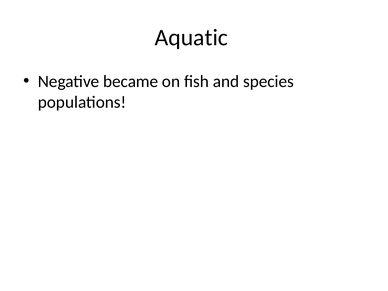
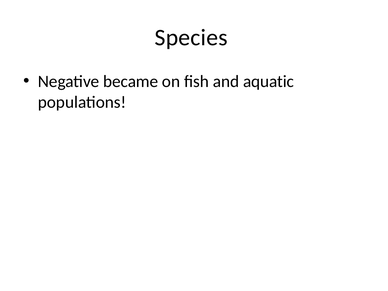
Aquatic: Aquatic -> Species (191, 38)
species: species -> aquatic (269, 81)
